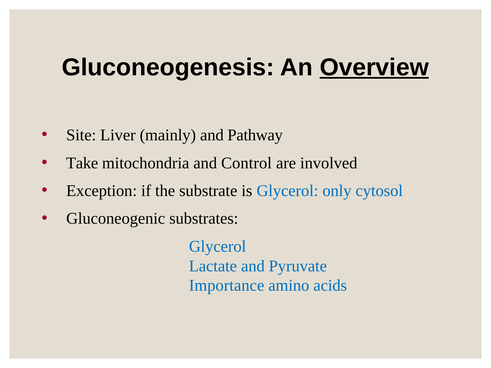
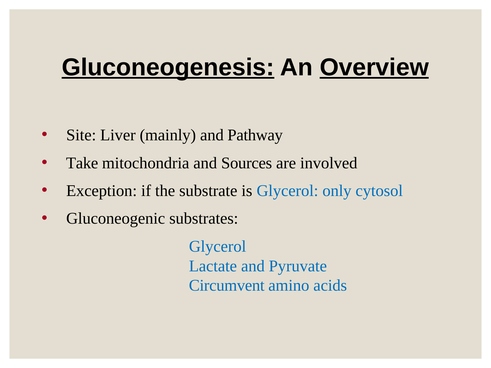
Gluconeogenesis underline: none -> present (168, 67)
Control: Control -> Sources (247, 163)
Importance: Importance -> Circumvent (227, 286)
